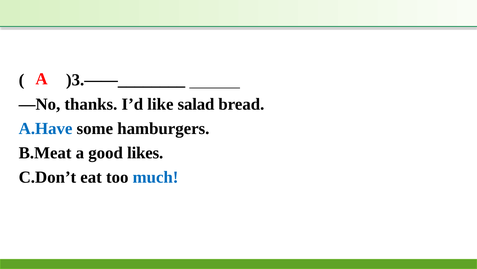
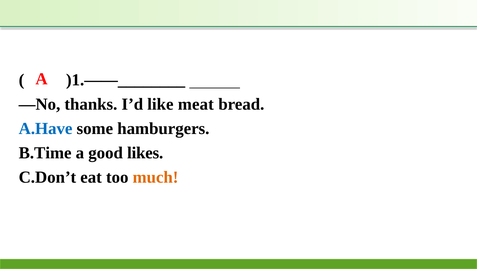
)3.——________: )3.——________ -> )1.——________ (126, 80)
salad: salad -> meat (196, 104)
B.Meat: B.Meat -> B.Time (45, 152)
much colour: blue -> orange (156, 177)
